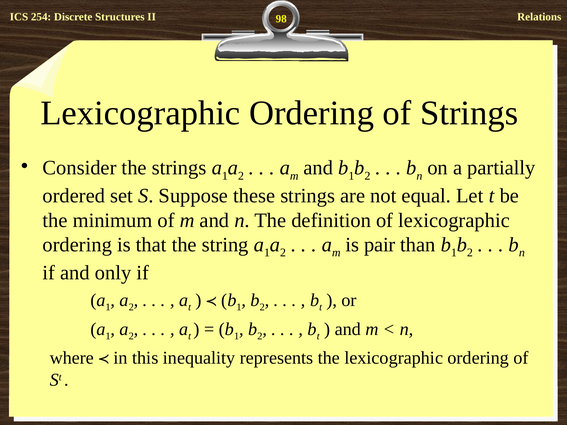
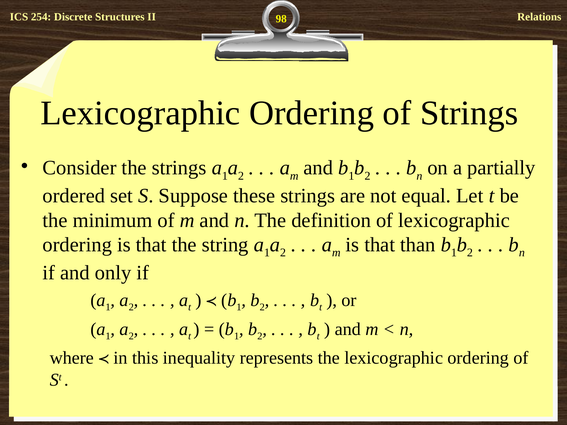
m is pair: pair -> that (380, 245)
